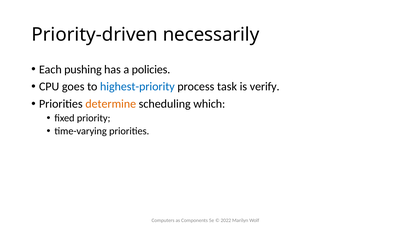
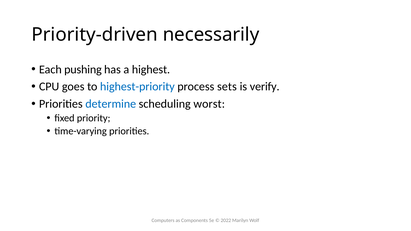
policies: policies -> highest (151, 69)
task: task -> sets (227, 87)
determine colour: orange -> blue (111, 104)
which: which -> worst (209, 104)
